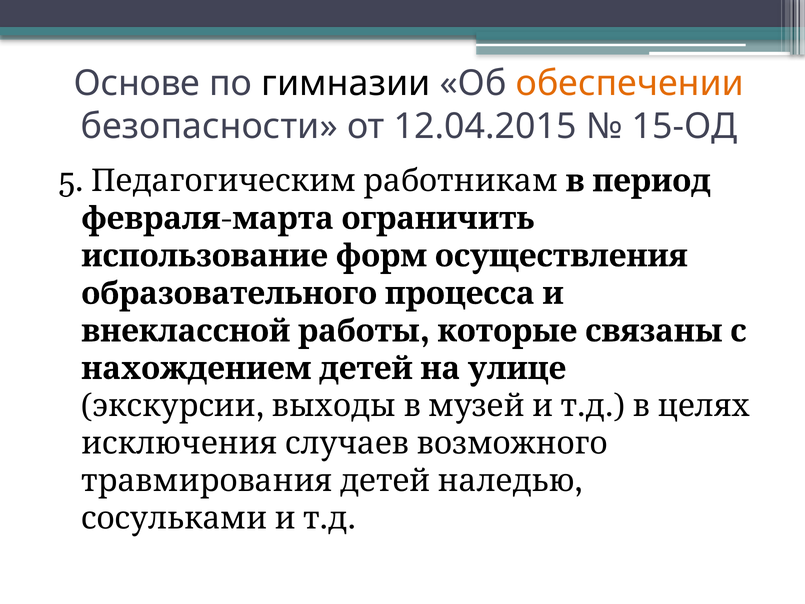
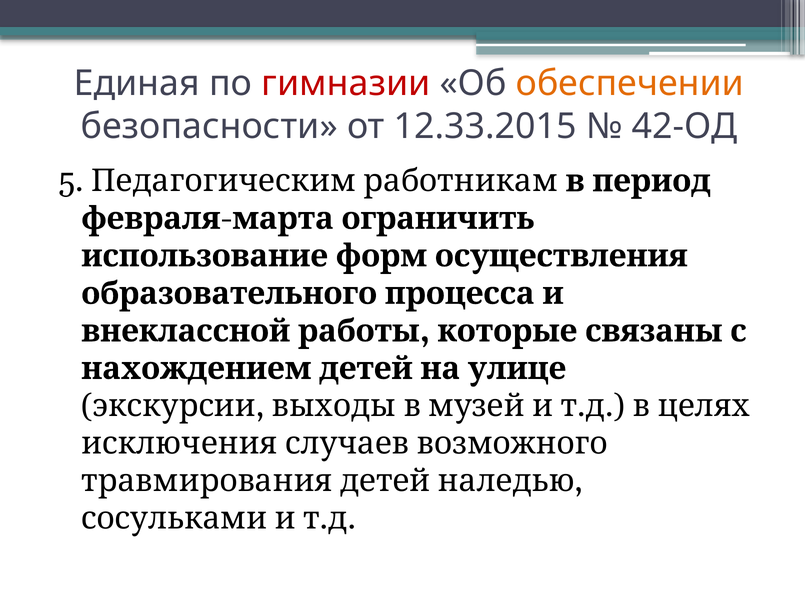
Основе: Основе -> Единая (137, 83)
гимназии colour: black -> red (346, 83)
12.04.2015: 12.04.2015 -> 12.33.2015 (485, 126)
15-ОД: 15-ОД -> 42-ОД (685, 126)
